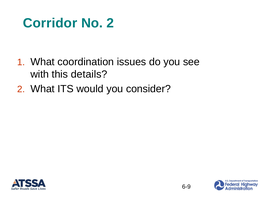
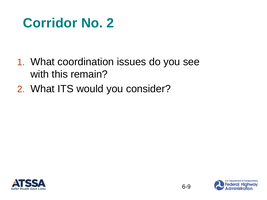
details: details -> remain (89, 74)
